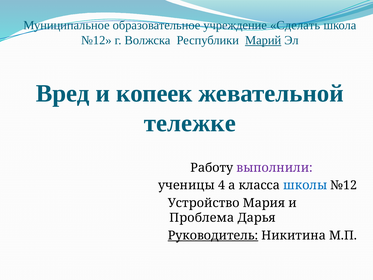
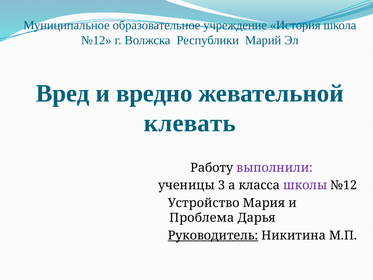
Сделать: Сделать -> История (295, 25)
Марий underline: present -> none (263, 40)
копеек: копеек -> вредно (154, 93)
тележке: тележке -> клевать (190, 123)
4: 4 -> 3 (222, 185)
школы colour: blue -> purple (305, 185)
